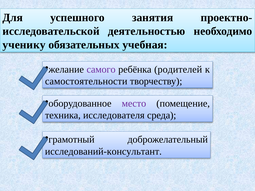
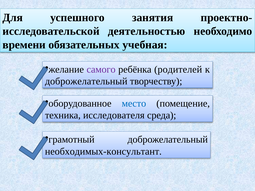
ученику: ученику -> времени (24, 45)
самостоятельности: самостоятельности -> доброжелательный (86, 81)
место colour: purple -> blue (134, 104)
исследований-консультант: исследований-консультант -> необходимых-консультант (103, 152)
